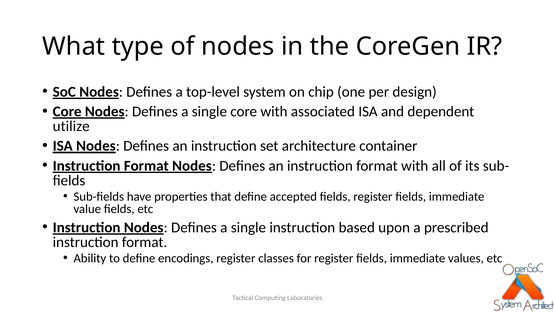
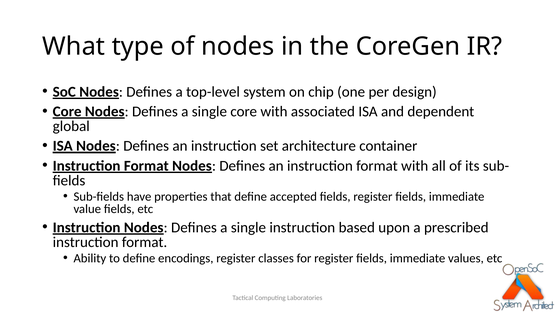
utilize: utilize -> global (71, 126)
